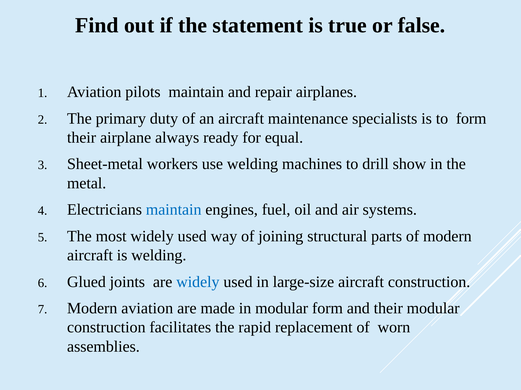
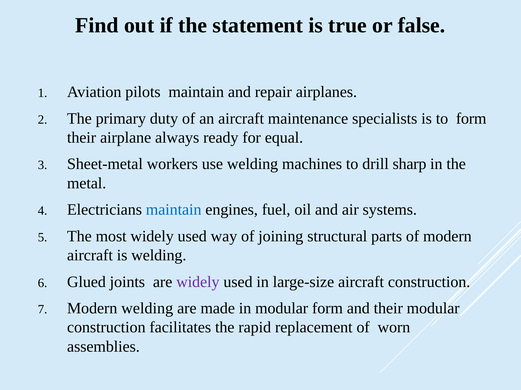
show: show -> sharp (410, 164)
widely colour: blue -> purple (198, 282)
Modern aviation: aviation -> welding (147, 309)
